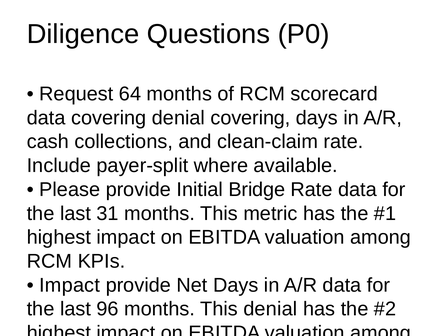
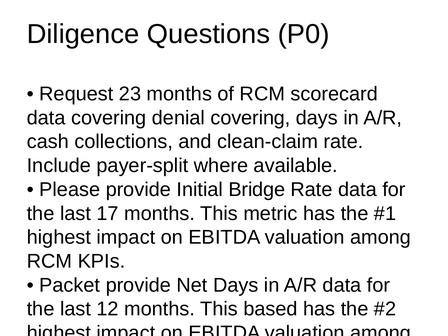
64: 64 -> 23 (130, 94)
31: 31 -> 17 (108, 213)
Impact: Impact -> Packet (70, 285)
96: 96 -> 12 (108, 309)
This denial: denial -> based (270, 309)
